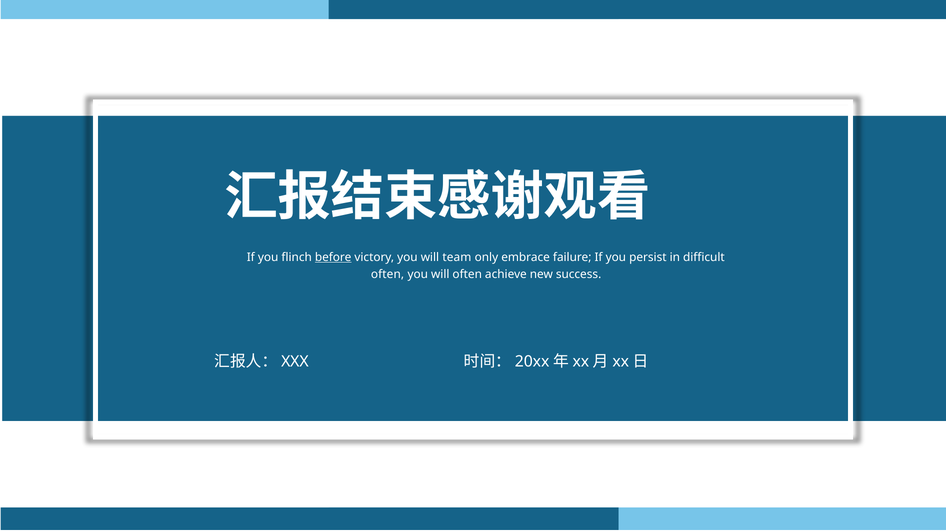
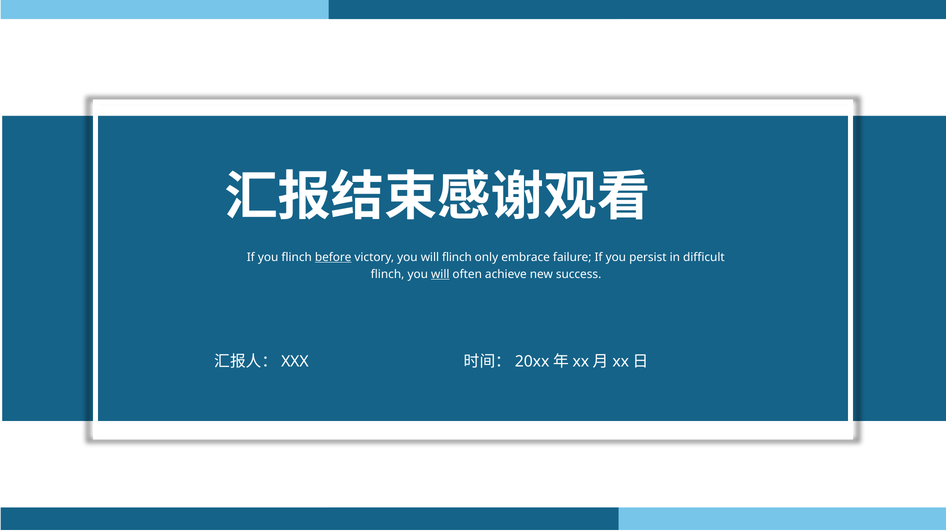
will team: team -> flinch (457, 257)
often: often -> flinch (388, 274)
will underline: none -> present (440, 274)
